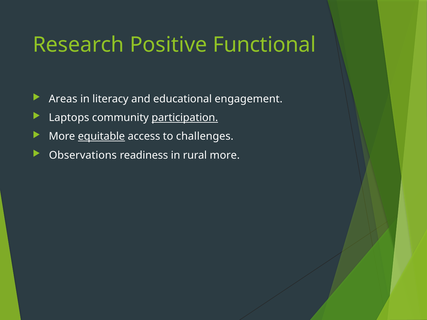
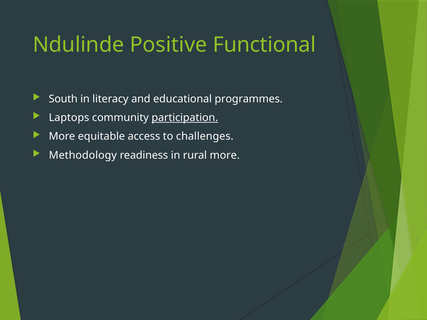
Research: Research -> Ndulinde (78, 45)
Areas: Areas -> South (63, 99)
engagement: engagement -> programmes (249, 99)
equitable underline: present -> none (101, 137)
Observations: Observations -> Methodology (83, 155)
